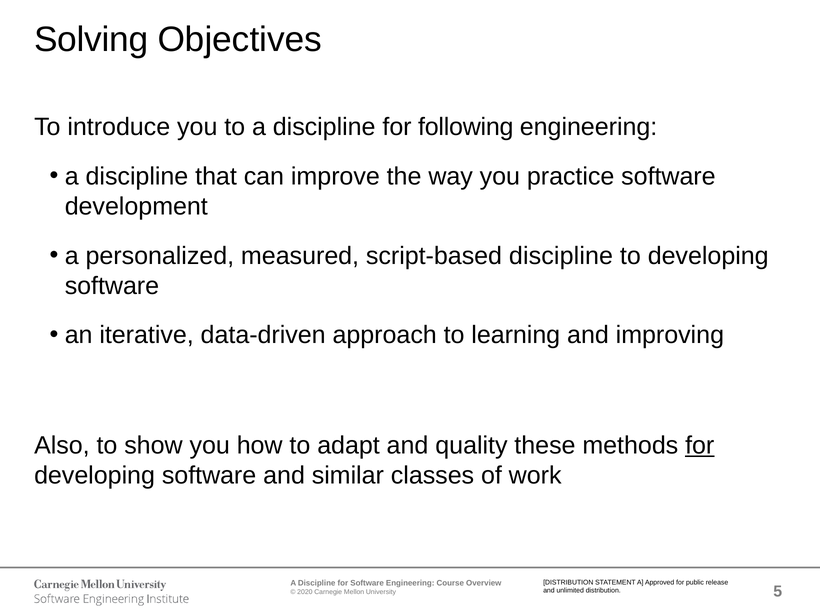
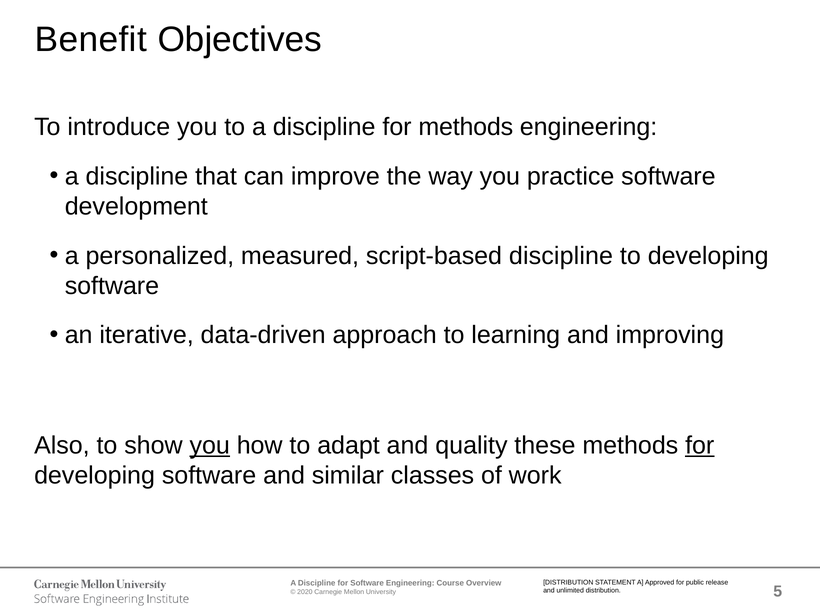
Solving: Solving -> Benefit (91, 39)
for following: following -> methods (466, 127)
you underline: none -> present (210, 445)
